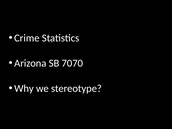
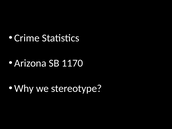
7070: 7070 -> 1170 (72, 63)
